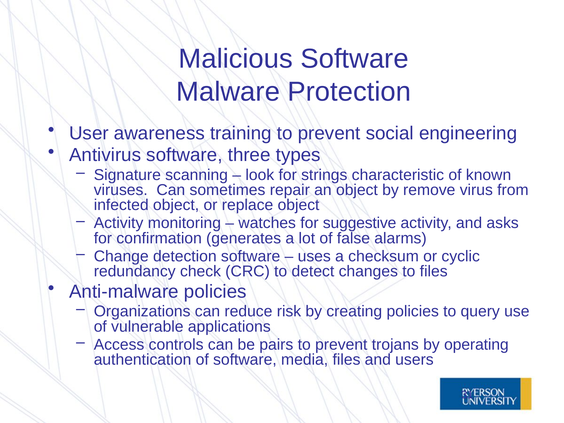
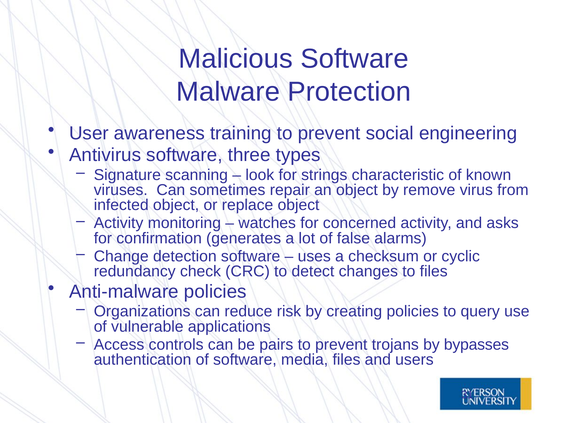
suggestive: suggestive -> concerned (360, 223)
operating: operating -> bypasses (476, 345)
